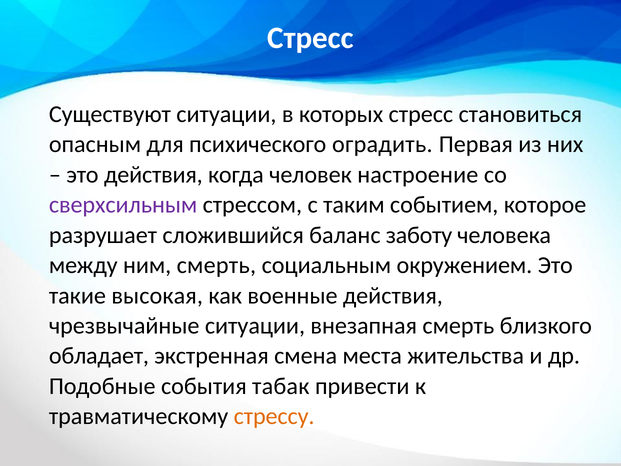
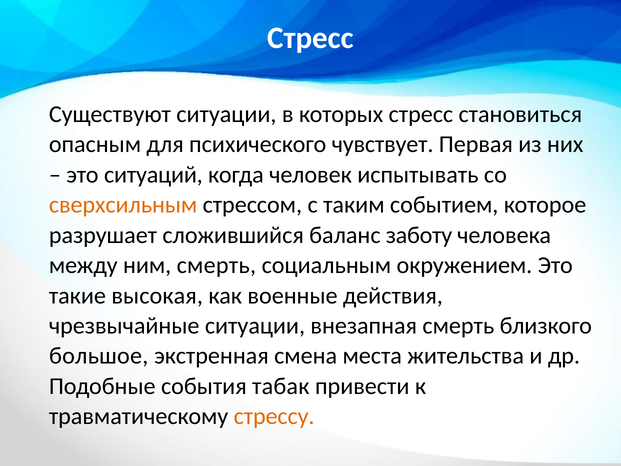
оградить: оградить -> чувствует (383, 144)
это действия: действия -> ситуаций (153, 175)
настроение: настроение -> испытывать (418, 175)
сверхсильным colour: purple -> orange (123, 205)
обладает: обладает -> большое (99, 356)
